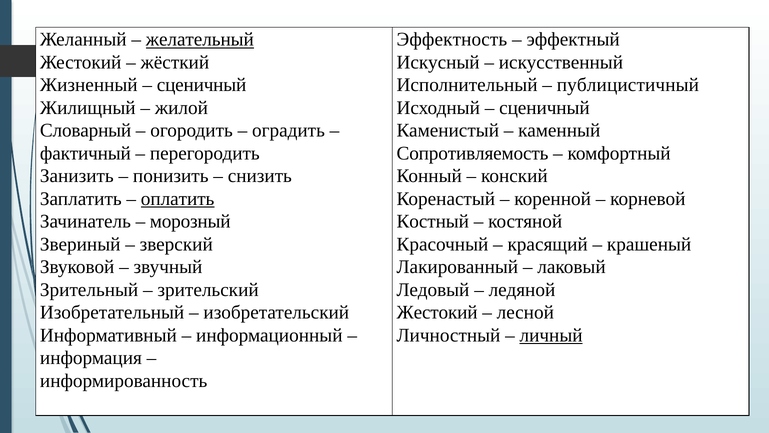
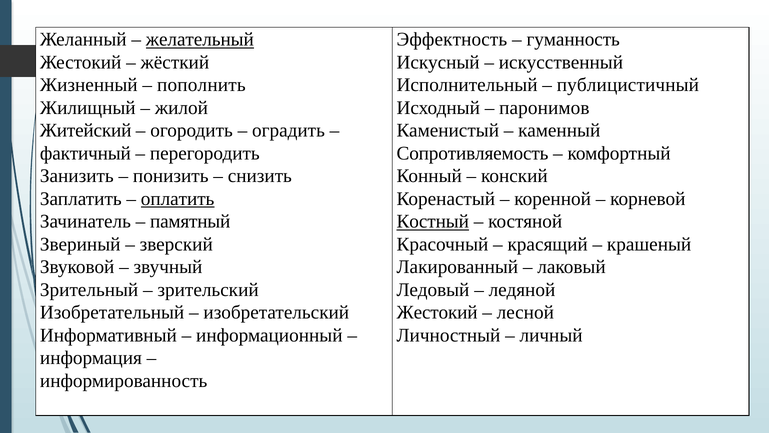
эффектный: эффектный -> гуманность (573, 40)
сценичный: сценичный -> пополнить (201, 85)
сценичный: сценичный -> паронимов (544, 108)
Словарный: Словарный -> Житейский (86, 130)
морозный: морозный -> памятный (190, 221)
Костный underline: none -> present (433, 221)
личный underline: present -> none (551, 335)
